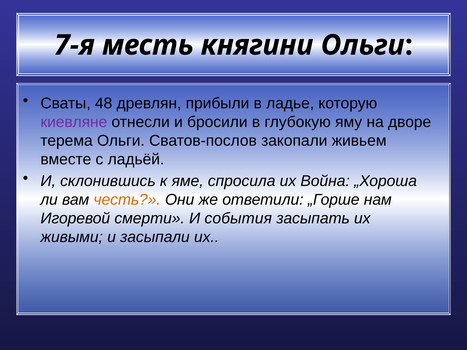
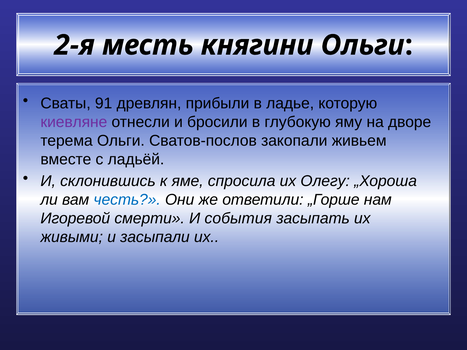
7-я: 7-я -> 2-я (74, 45)
48: 48 -> 91 (104, 103)
Война: Война -> Олегу (325, 181)
честь colour: orange -> blue (127, 200)
